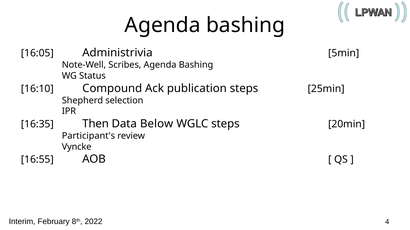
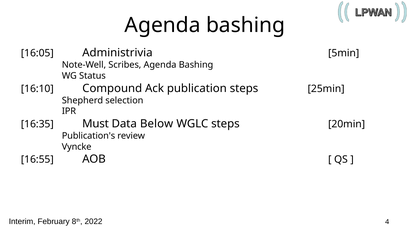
Then: Then -> Must (96, 124)
Participant's: Participant's -> Publication's (88, 136)
